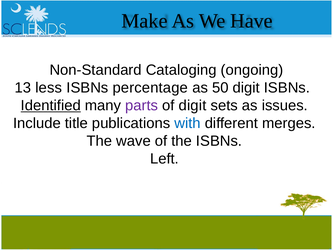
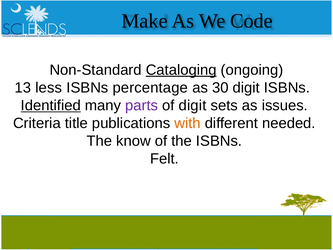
Have: Have -> Code (251, 21)
Cataloging underline: none -> present (181, 70)
50: 50 -> 30 (220, 88)
Include: Include -> Criteria (37, 123)
with colour: blue -> orange (187, 123)
merges: merges -> needed (289, 123)
wave: wave -> know (133, 141)
Left: Left -> Felt (164, 159)
